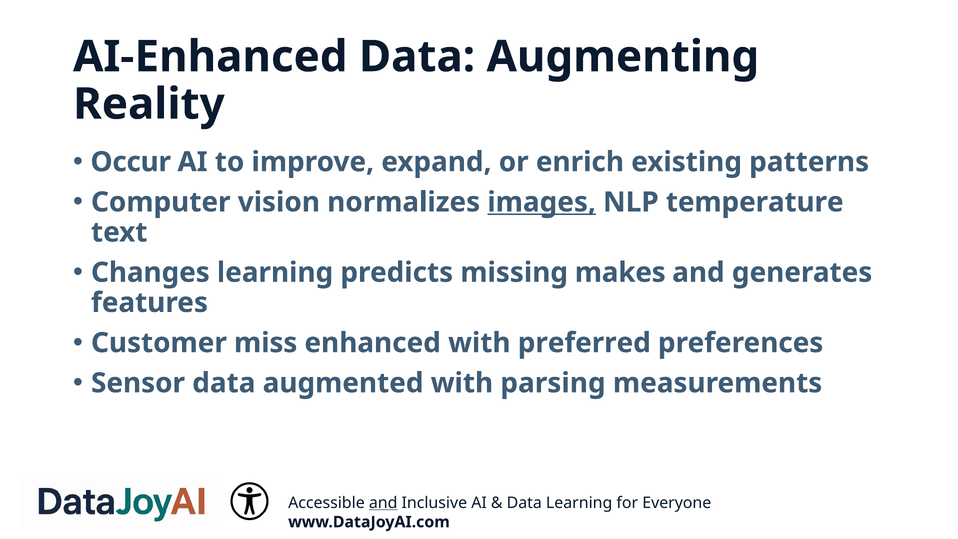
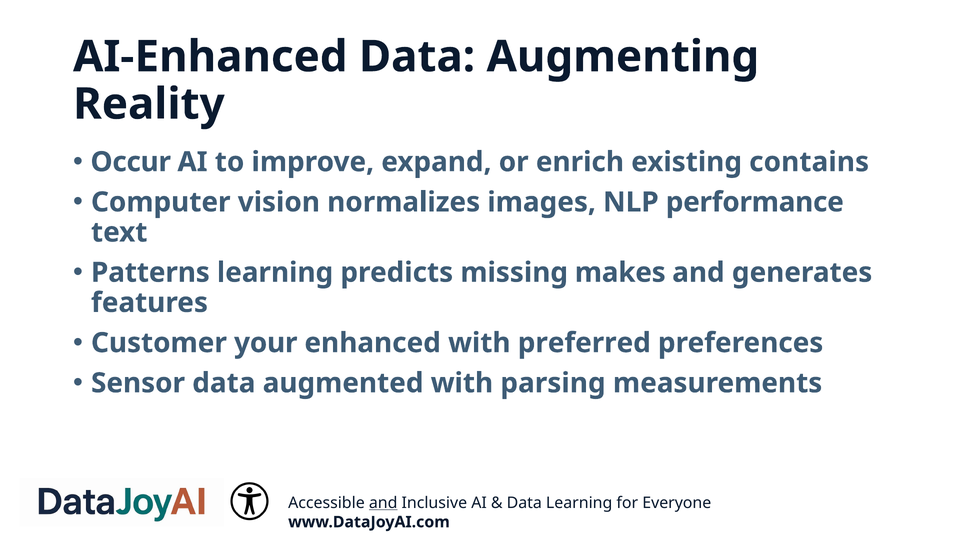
patterns: patterns -> contains (809, 162)
images underline: present -> none (542, 202)
temperature: temperature -> performance (755, 202)
Changes: Changes -> Patterns (150, 272)
miss: miss -> your (266, 343)
